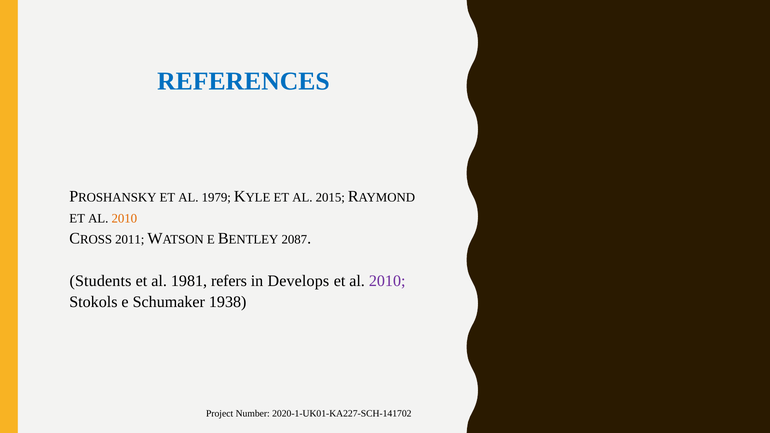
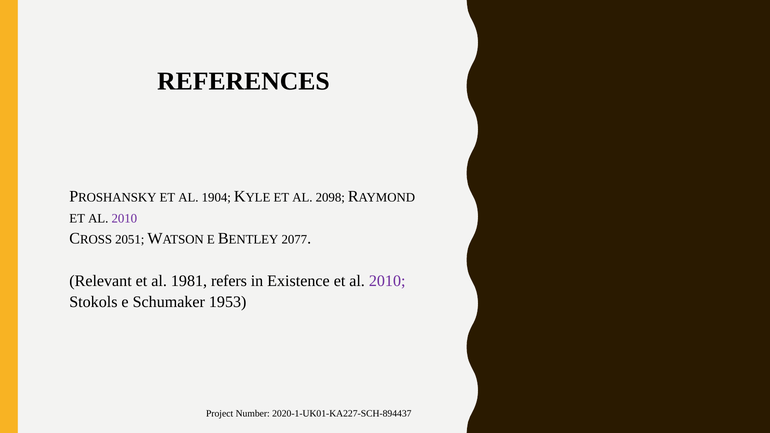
REFERENCES colour: blue -> black (243, 81)
1979: 1979 -> 1904 (216, 197)
2015: 2015 -> 2098 (330, 197)
2010 colour: orange -> purple (124, 219)
2011: 2011 -> 2051 (130, 240)
2087: 2087 -> 2077 (294, 240)
Students: Students -> Relevant (101, 281)
Develops: Develops -> Existence (298, 281)
1938: 1938 -> 1953 (228, 302)
2020-1-UK01-KA227-SCH-141702: 2020-1-UK01-KA227-SCH-141702 -> 2020-1-UK01-KA227-SCH-894437 (342, 414)
